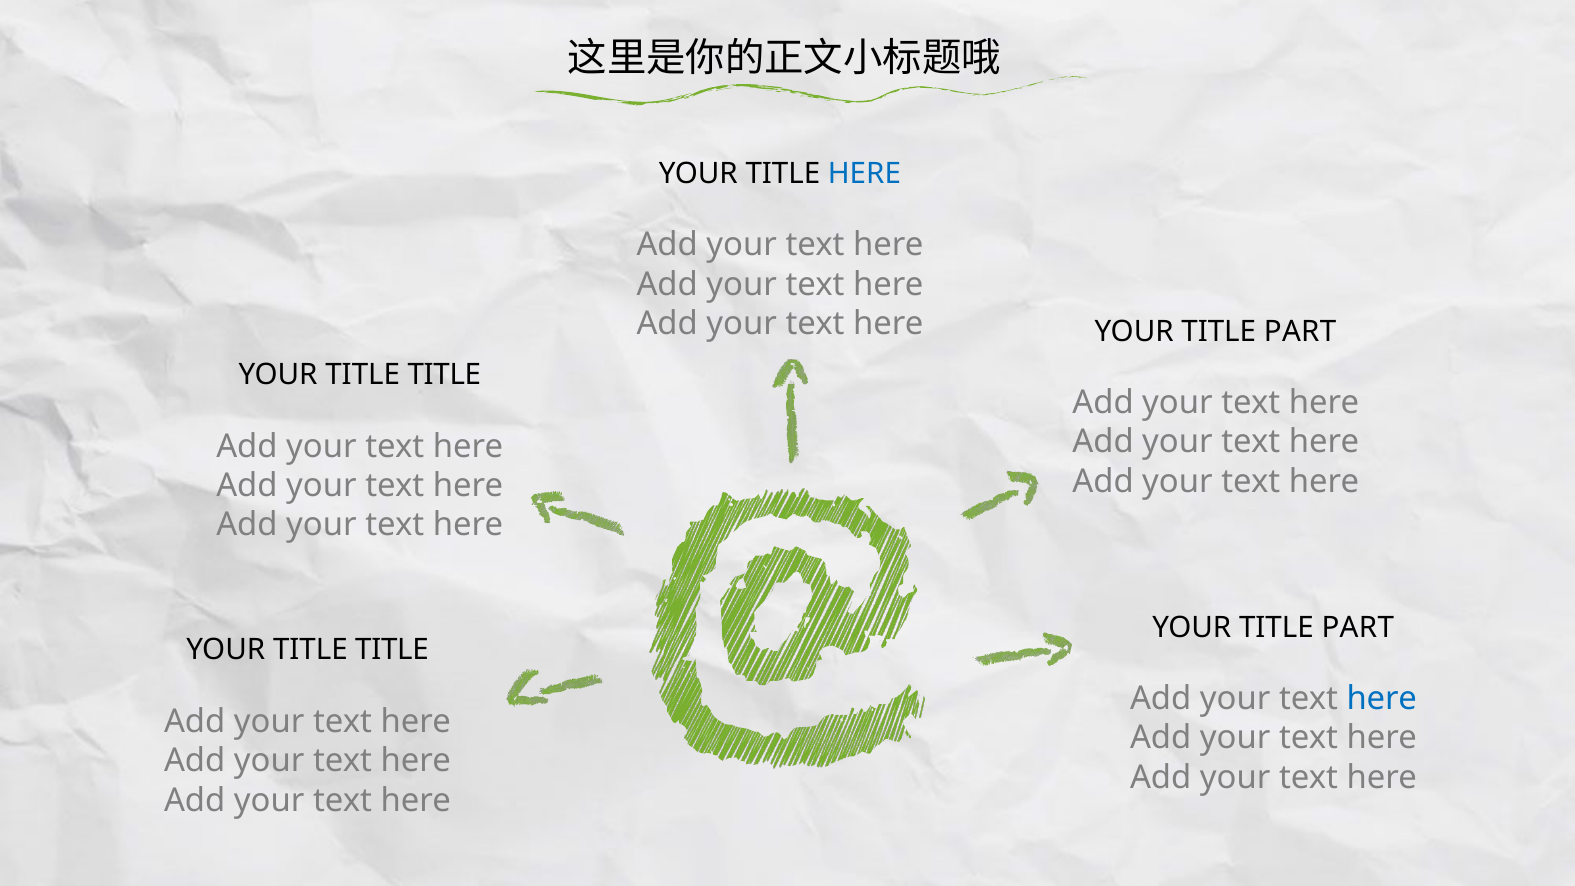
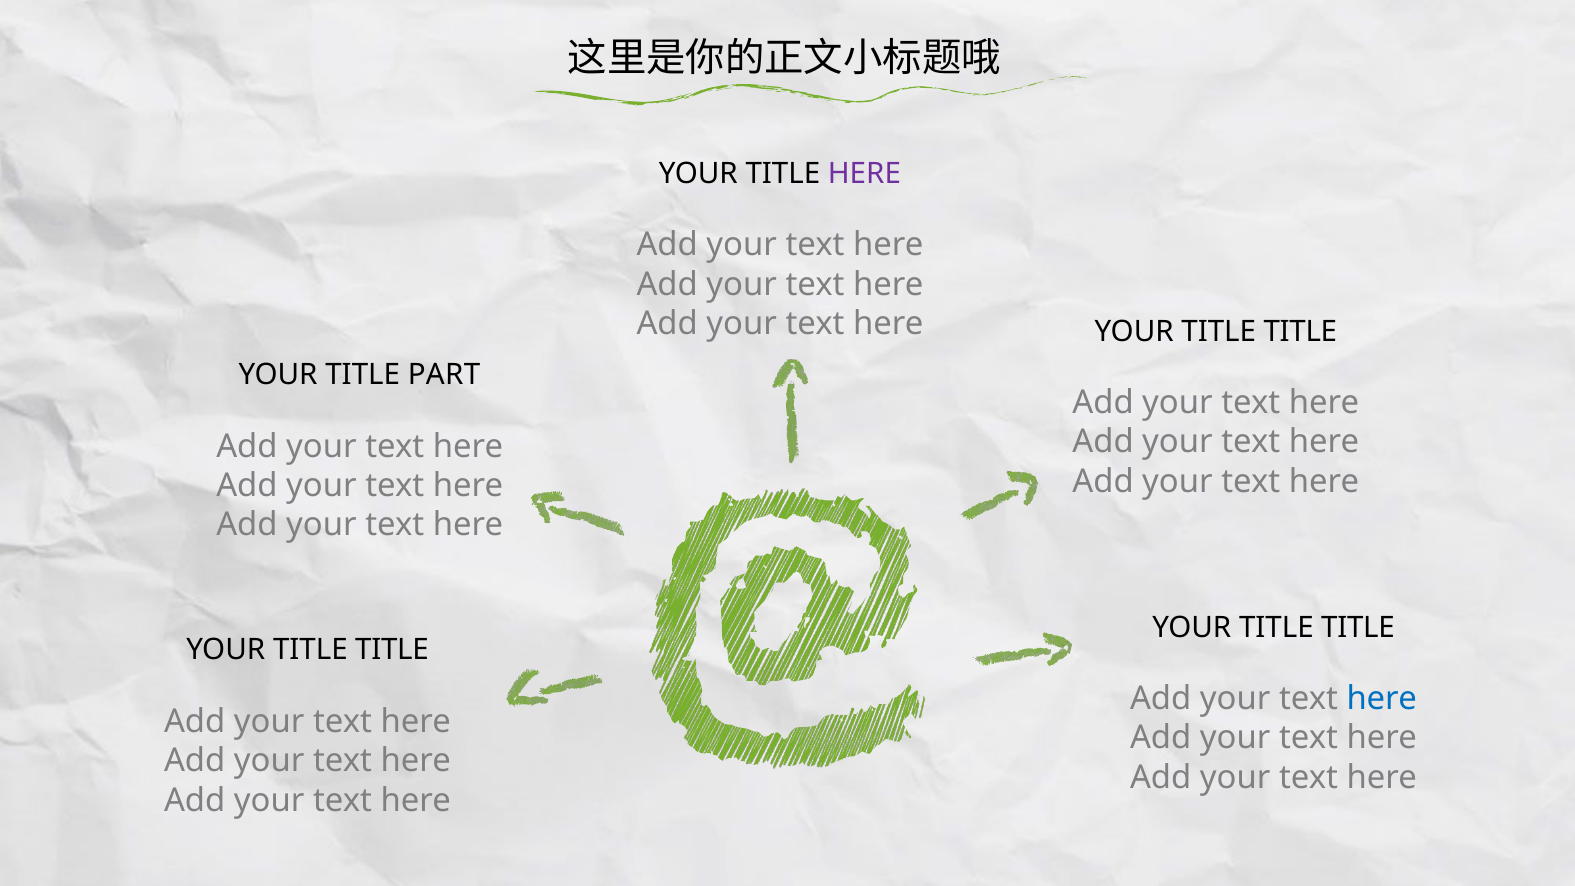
HERE colour: blue -> purple (864, 174)
PART: PART -> TITLE (1300, 332)
TITLE: TITLE -> PART (444, 375)
PART: PART -> TITLE (1358, 627)
